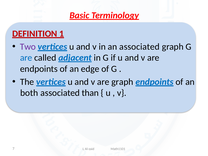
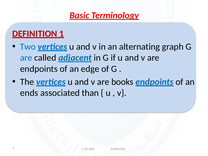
Two colour: purple -> blue (28, 47)
an associated: associated -> alternating (140, 47)
are graph: graph -> books (122, 82)
both: both -> ends (29, 93)
